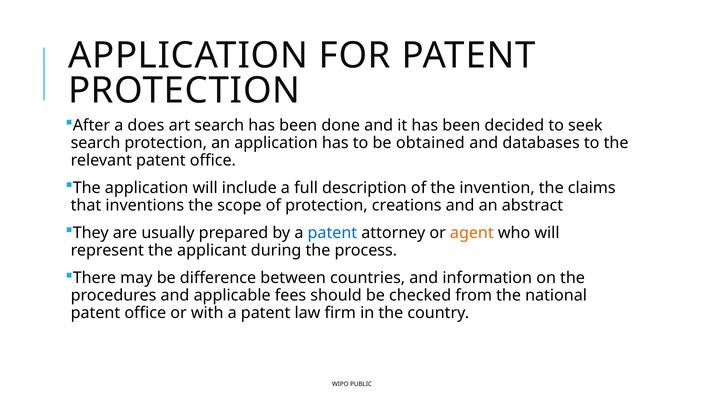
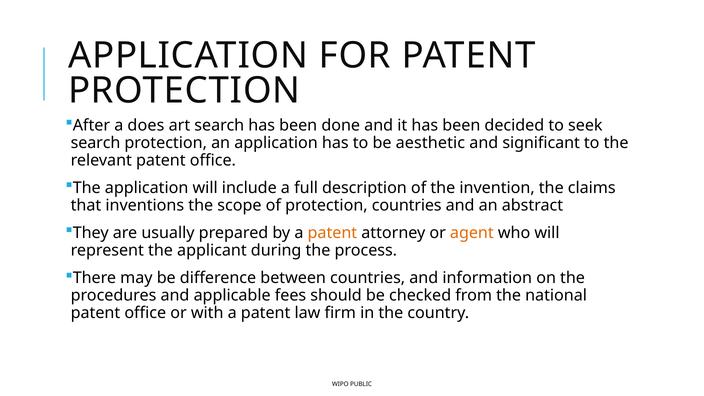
obtained: obtained -> aesthetic (430, 143)
databases: databases -> significant (541, 143)
protection creations: creations -> countries (407, 205)
patent colour: blue -> orange (332, 233)
